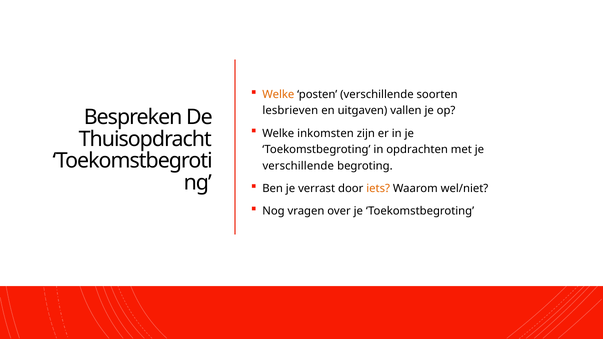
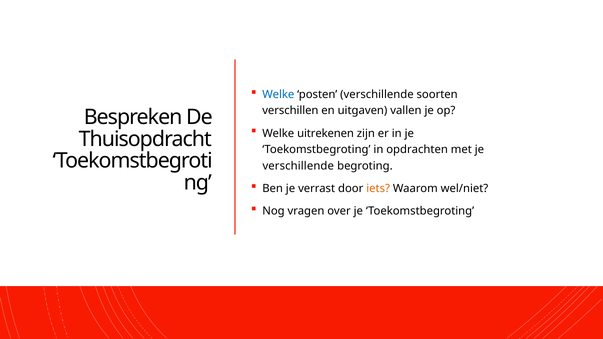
Welke colour: orange -> blue (278, 95)
lesbrieven: lesbrieven -> verschillen (290, 111)
inkomsten: inkomsten -> uitrekenen (326, 133)
